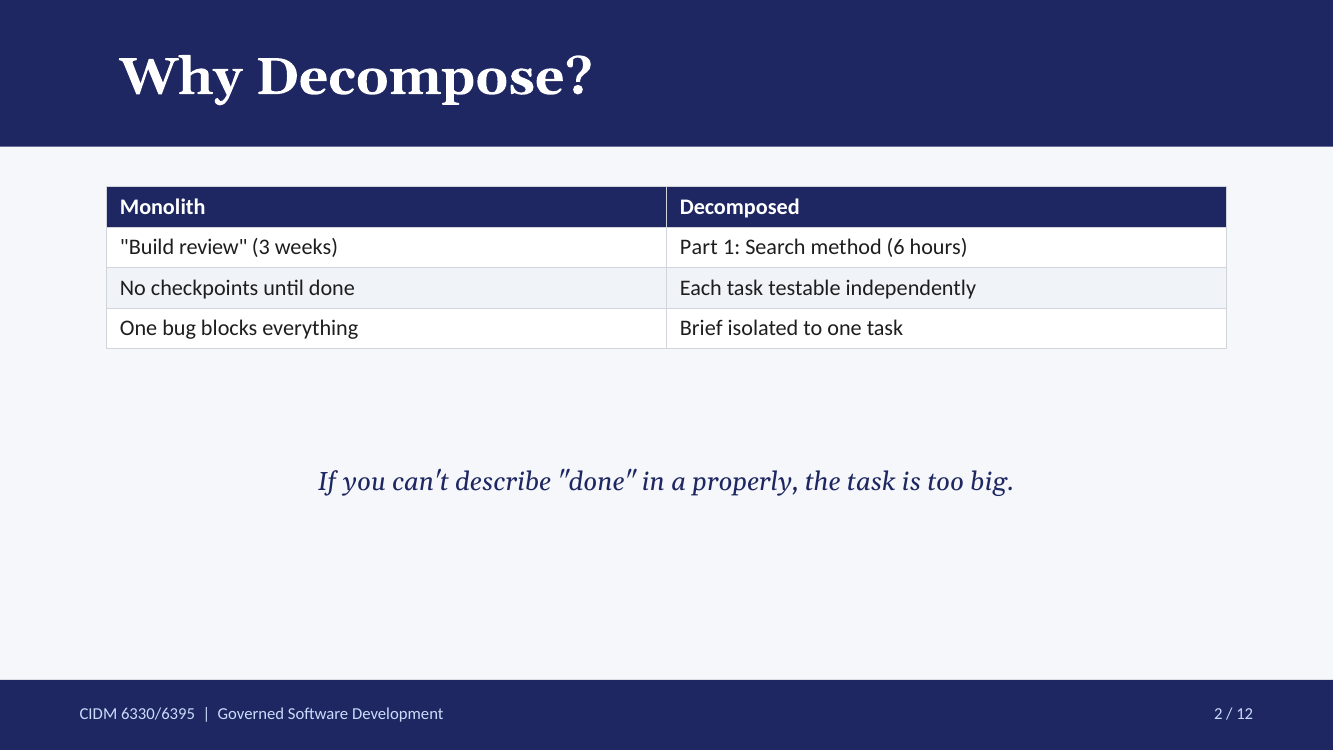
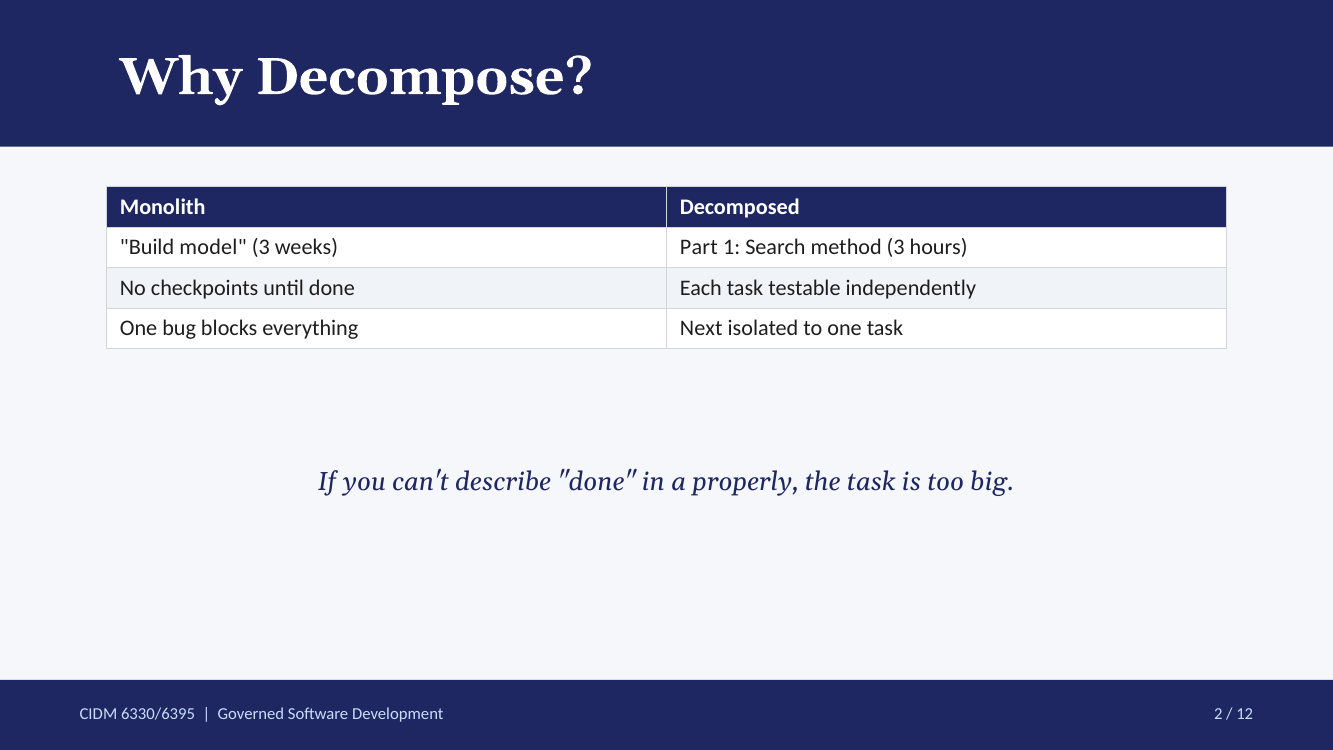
review: review -> model (213, 248)
method 6: 6 -> 3 (896, 248)
Brief: Brief -> Next (701, 328)
